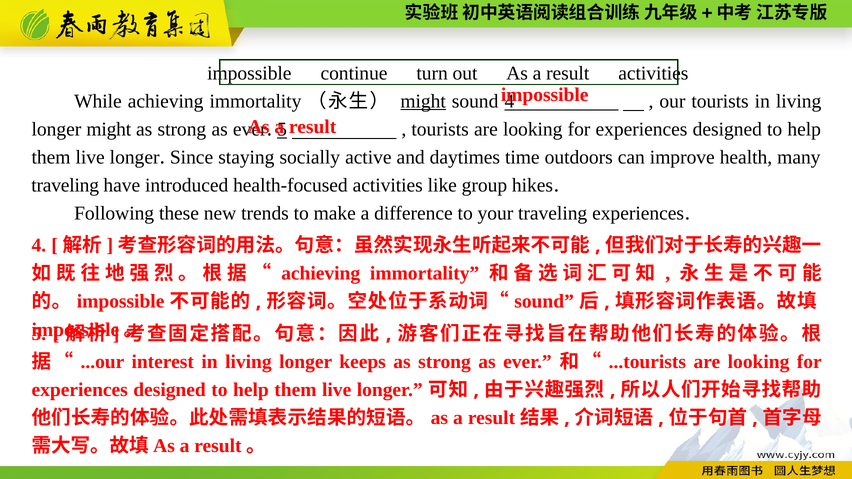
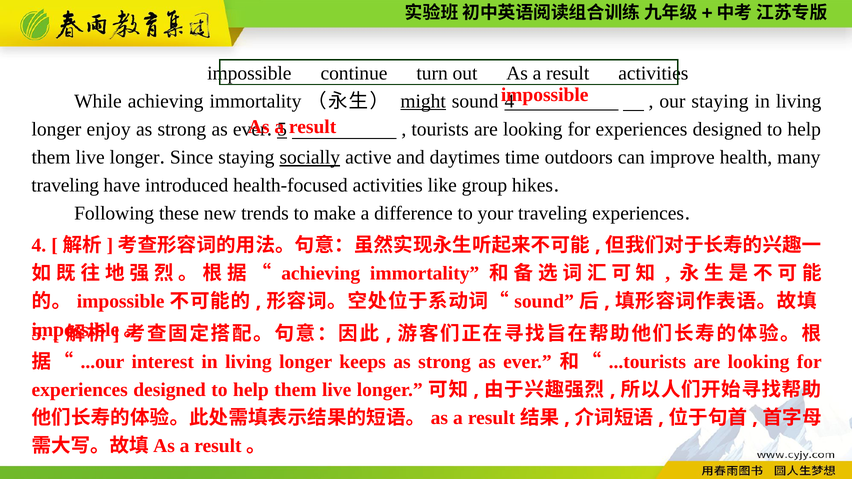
our tourists: tourists -> staying (720, 101)
longer might: might -> enjoy (109, 129)
socially underline: none -> present (310, 157)
